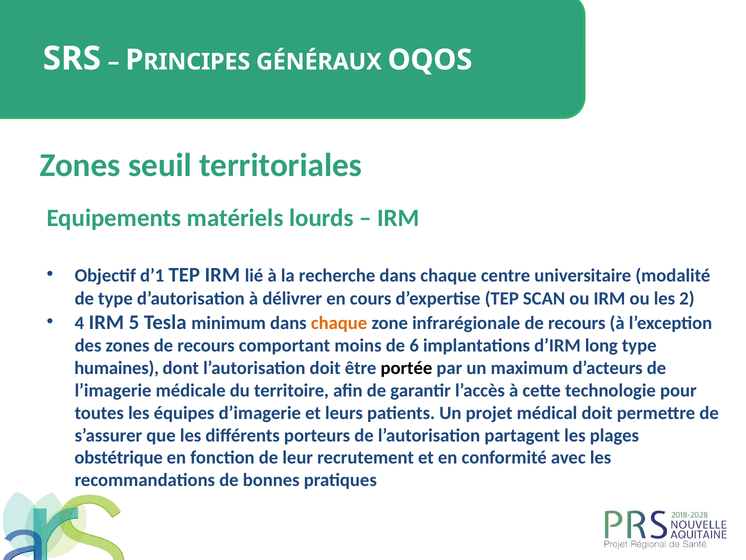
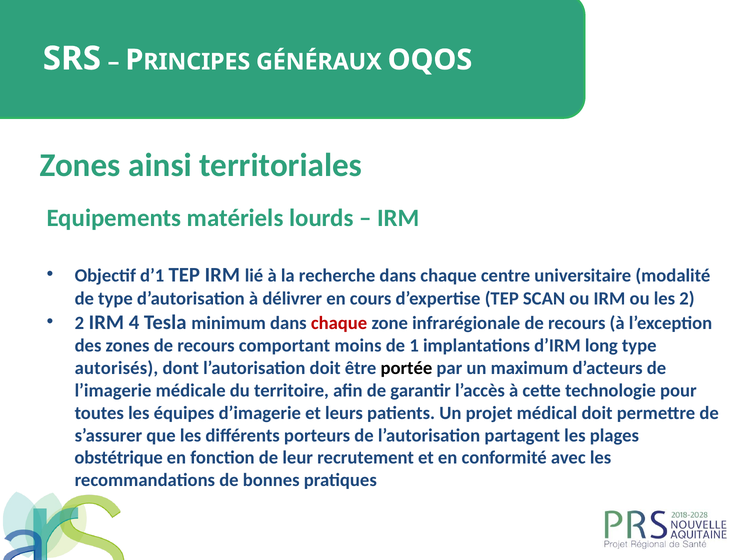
seuil: seuil -> ainsi (160, 165)
4: 4 -> 2 (79, 323)
5: 5 -> 4 (134, 322)
chaque colour: orange -> red (339, 323)
6: 6 -> 1 (414, 345)
humaines: humaines -> autorisés (116, 368)
